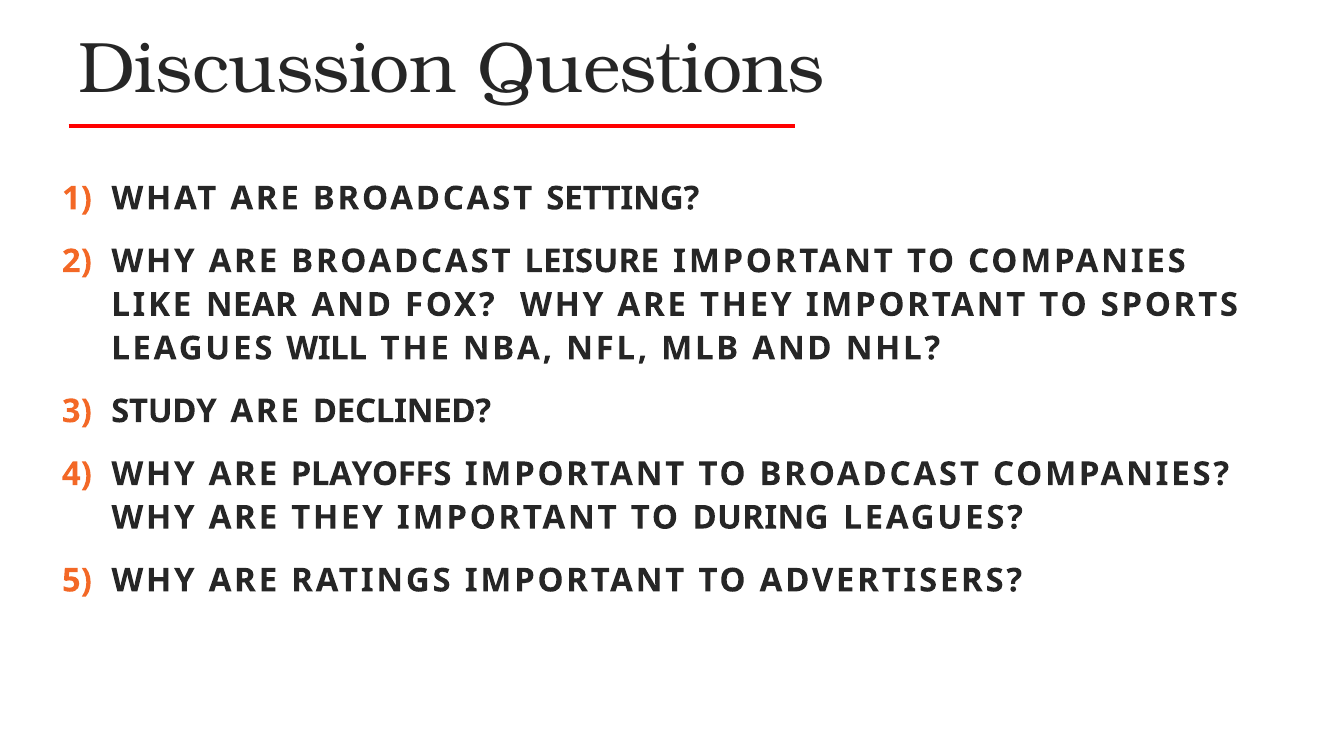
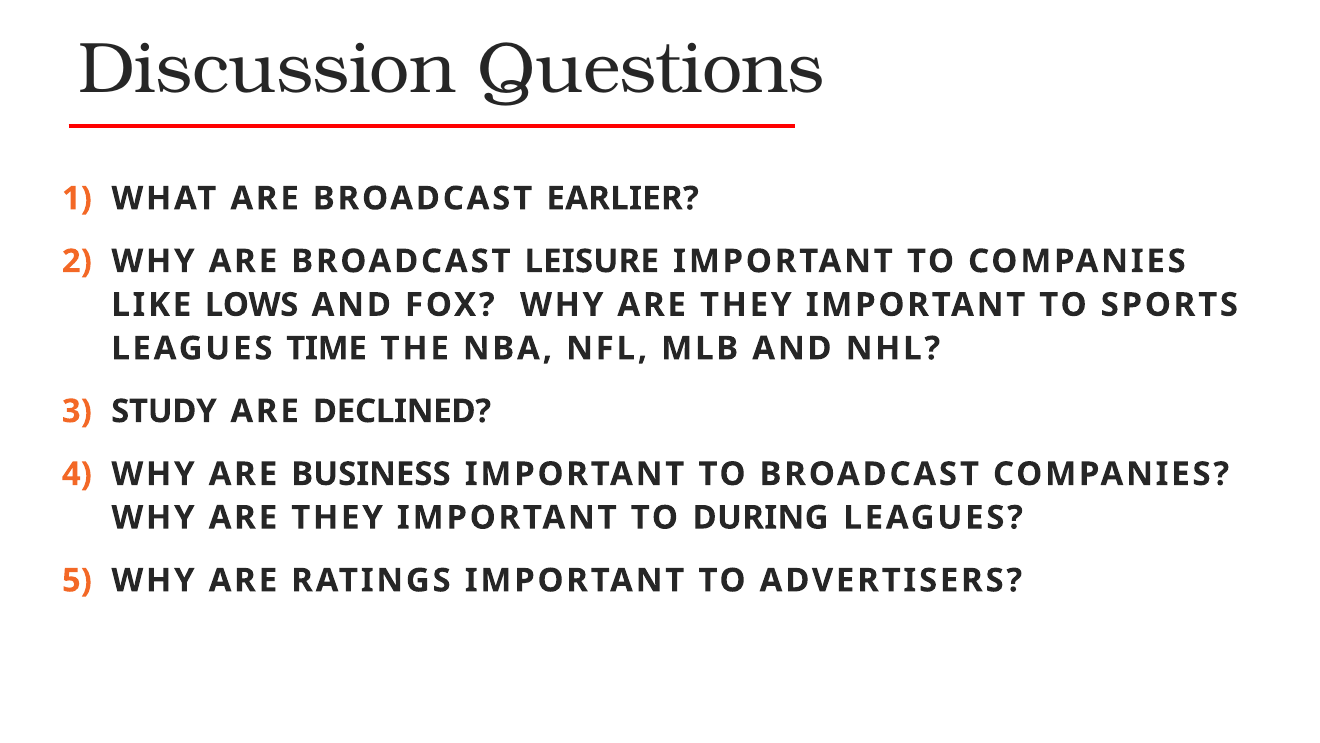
SETTING: SETTING -> EARLIER (623, 198)
NEAR: NEAR -> LOWS (252, 305)
WILL: WILL -> TIME (327, 348)
PLAYOFFS: PLAYOFFS -> BUSINESS (371, 474)
